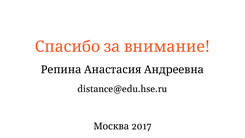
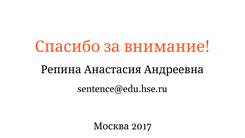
distance@edu.hse.ru: distance@edu.hse.ru -> sentence@edu.hse.ru (122, 89)
